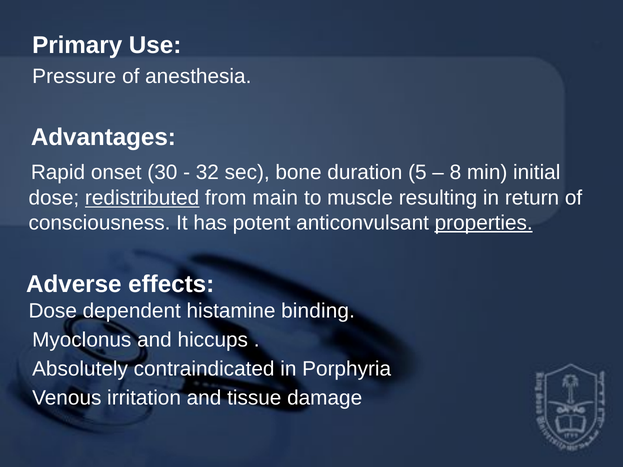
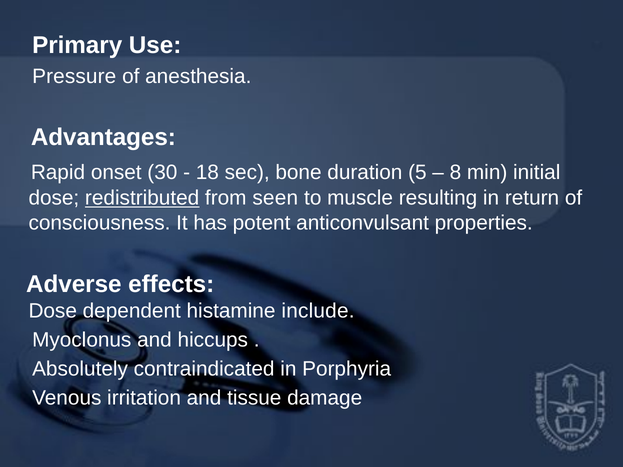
32: 32 -> 18 (207, 172)
main: main -> seen (275, 198)
properties underline: present -> none (484, 223)
binding: binding -> include (318, 311)
